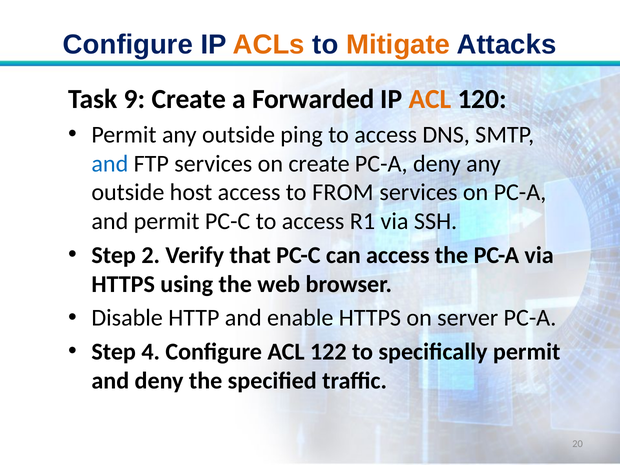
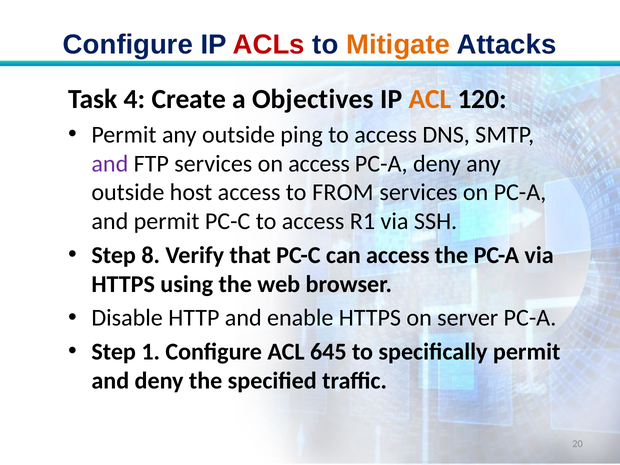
ACLs colour: orange -> red (269, 45)
9: 9 -> 4 (134, 99)
Forwarded: Forwarded -> Objectives (313, 99)
and colour: blue -> purple (110, 164)
on create: create -> access (319, 164)
2: 2 -> 8 (151, 255)
4: 4 -> 1 (151, 352)
122: 122 -> 645 (328, 352)
